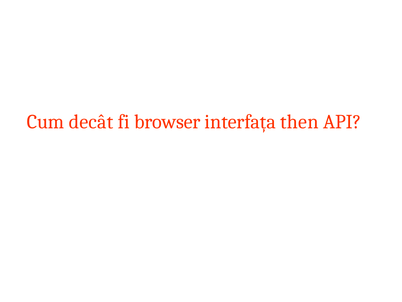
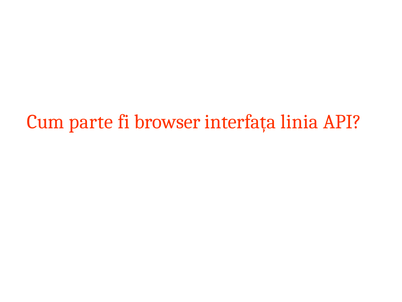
decât: decât -> parte (91, 122)
then: then -> linia (299, 122)
